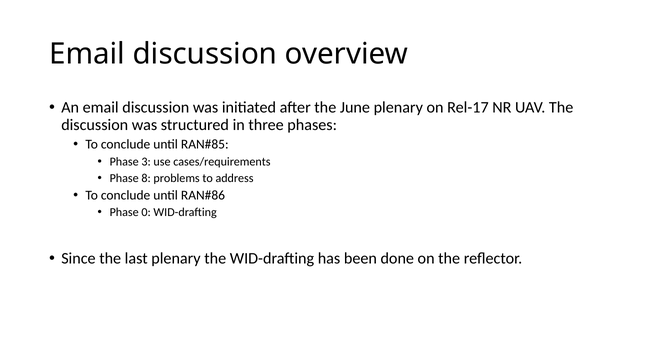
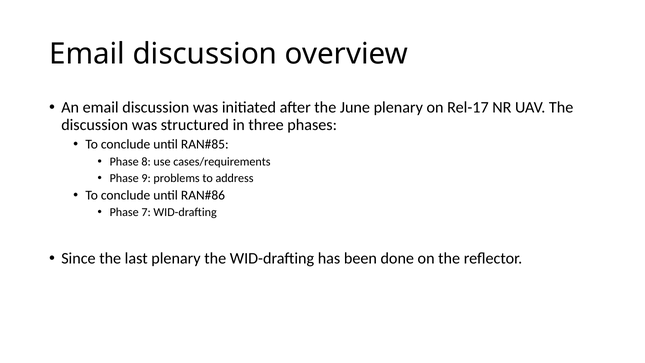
3: 3 -> 8 (146, 162)
8: 8 -> 9 (146, 178)
0: 0 -> 7 (146, 212)
